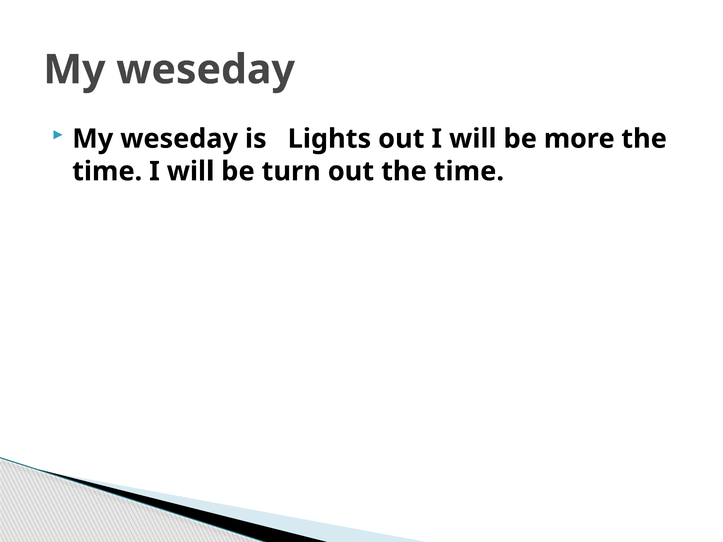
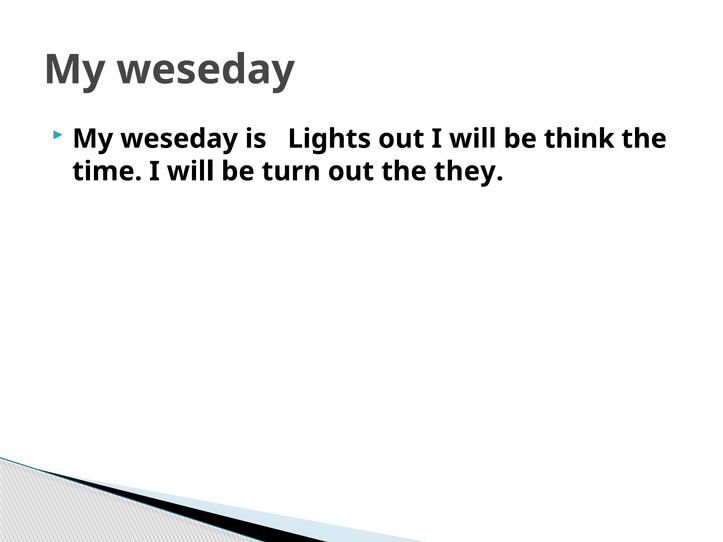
more: more -> think (579, 139)
out the time: time -> they (469, 171)
